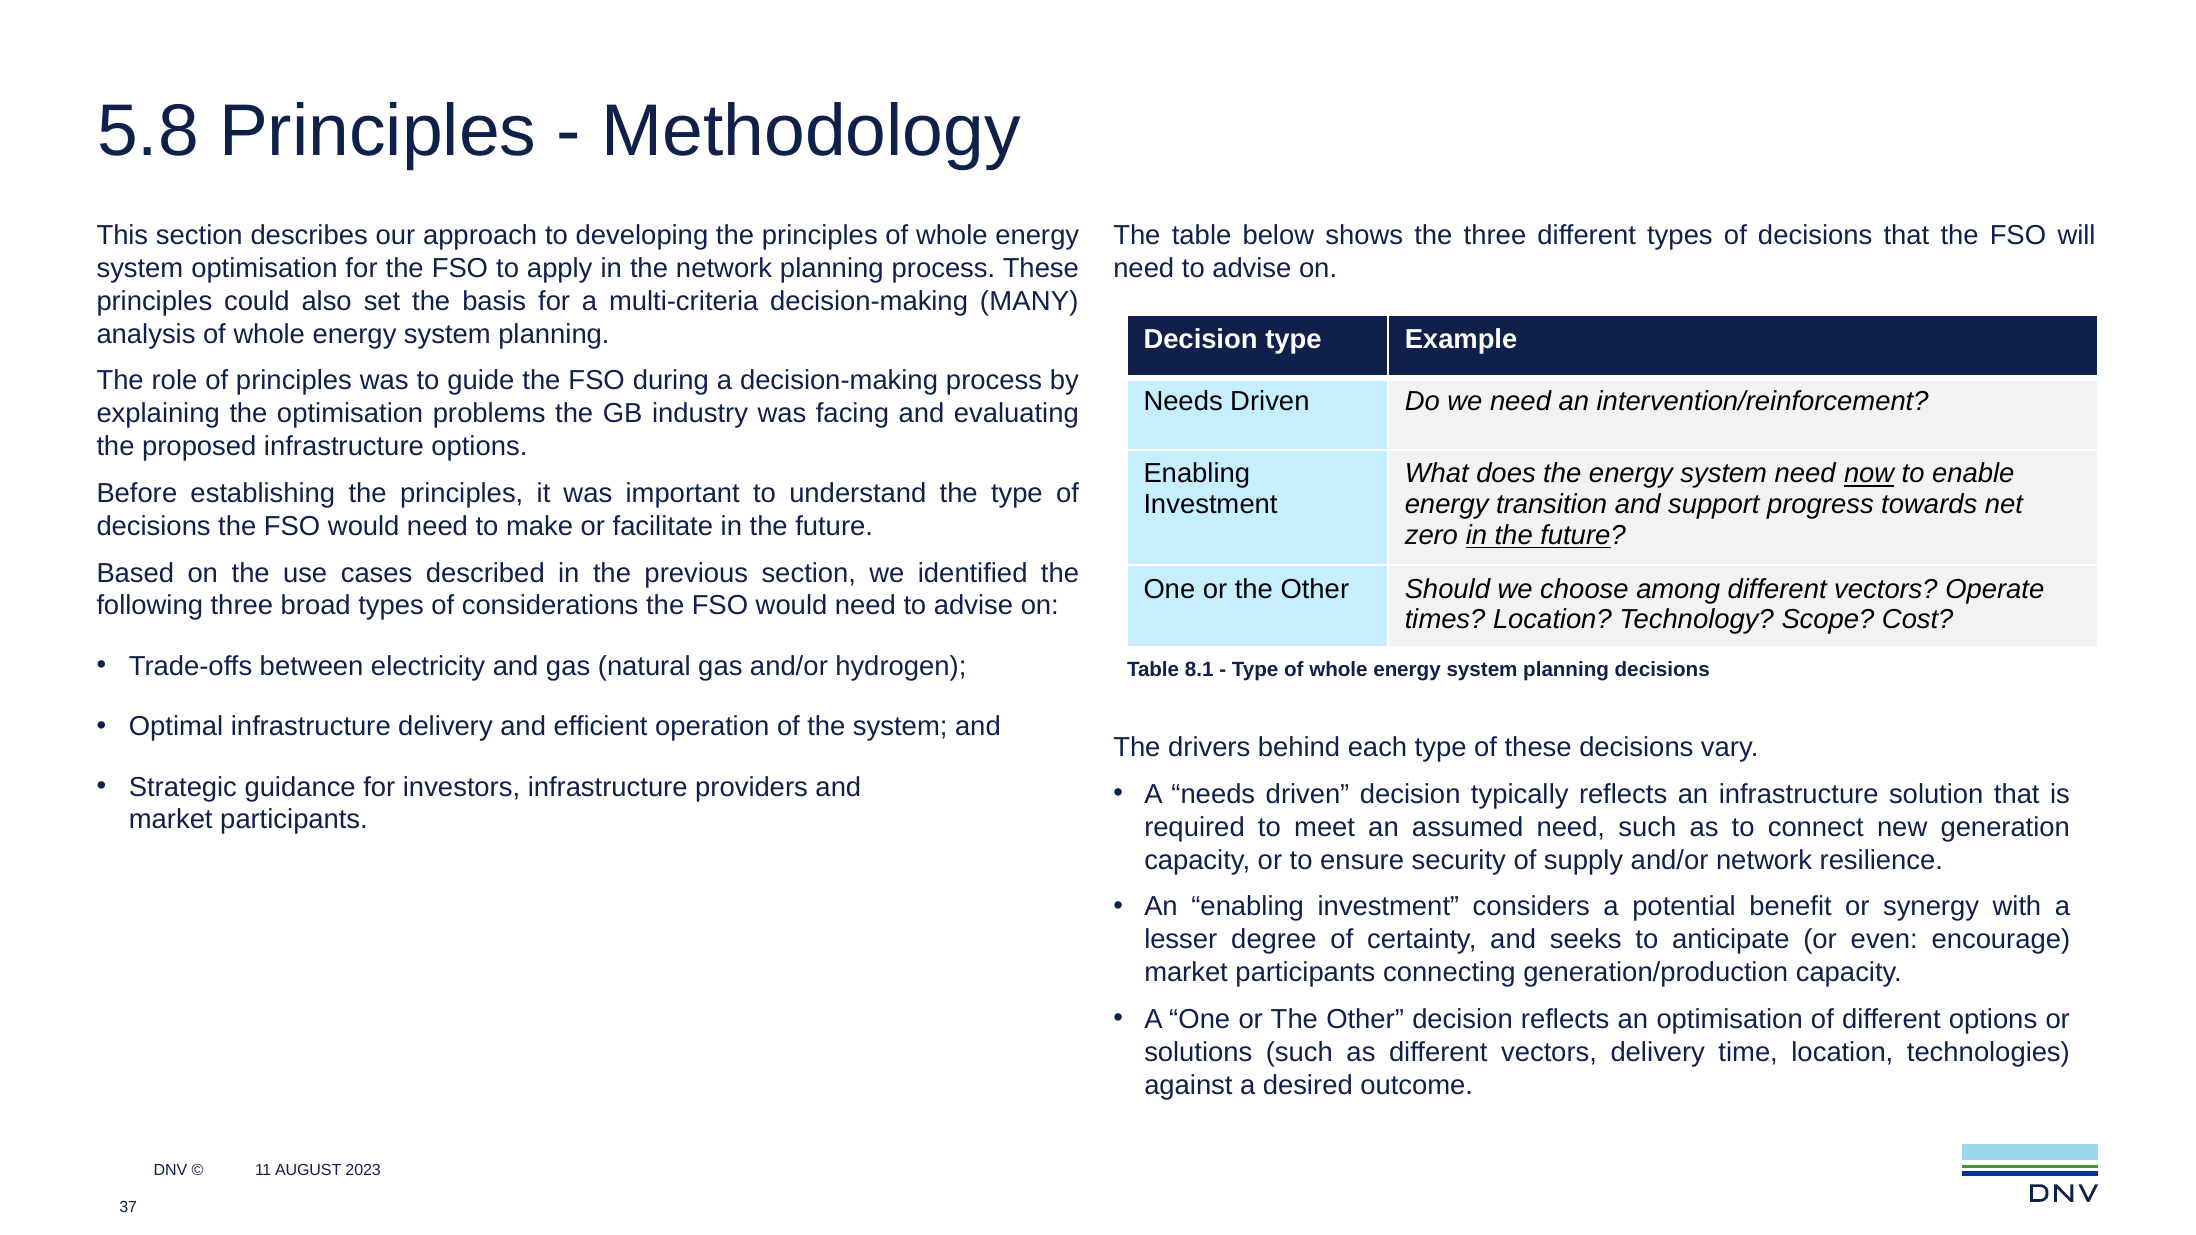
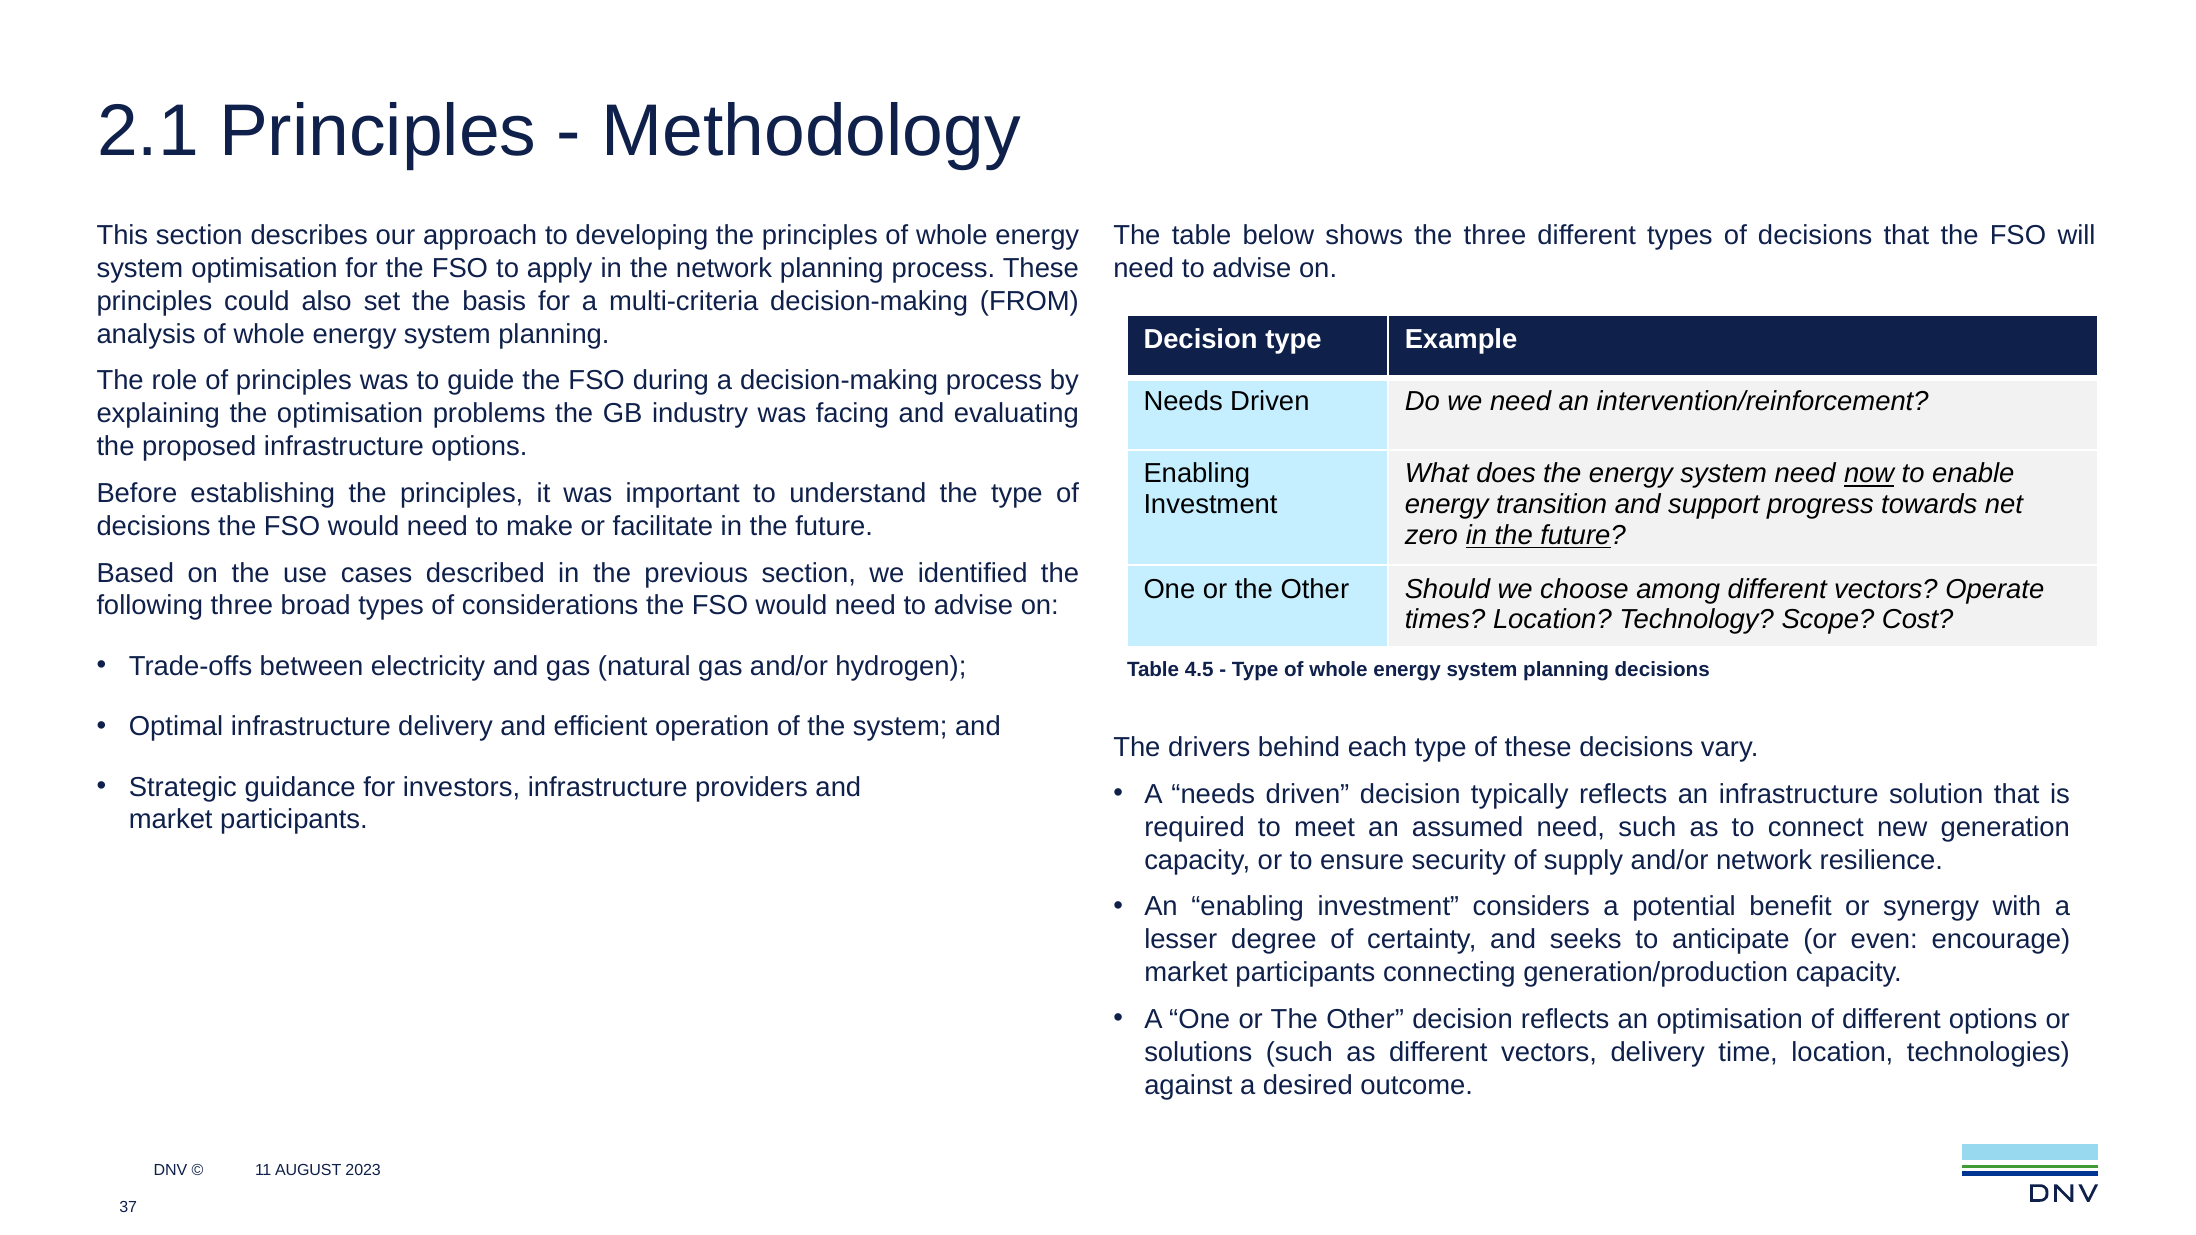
5.8: 5.8 -> 2.1 (148, 131)
MANY: MANY -> FROM (1029, 301)
8.1: 8.1 -> 4.5 (1199, 670)
